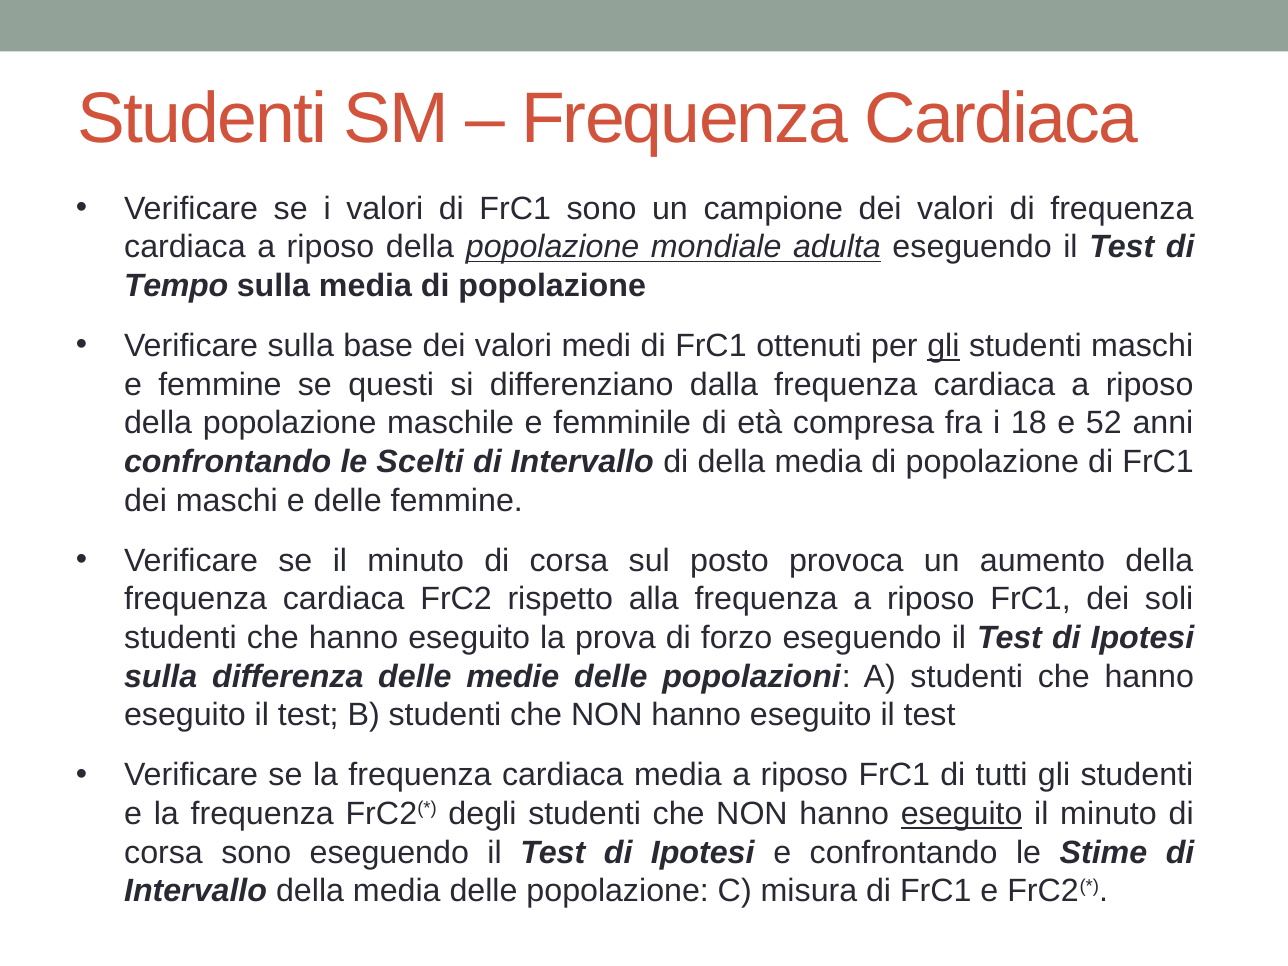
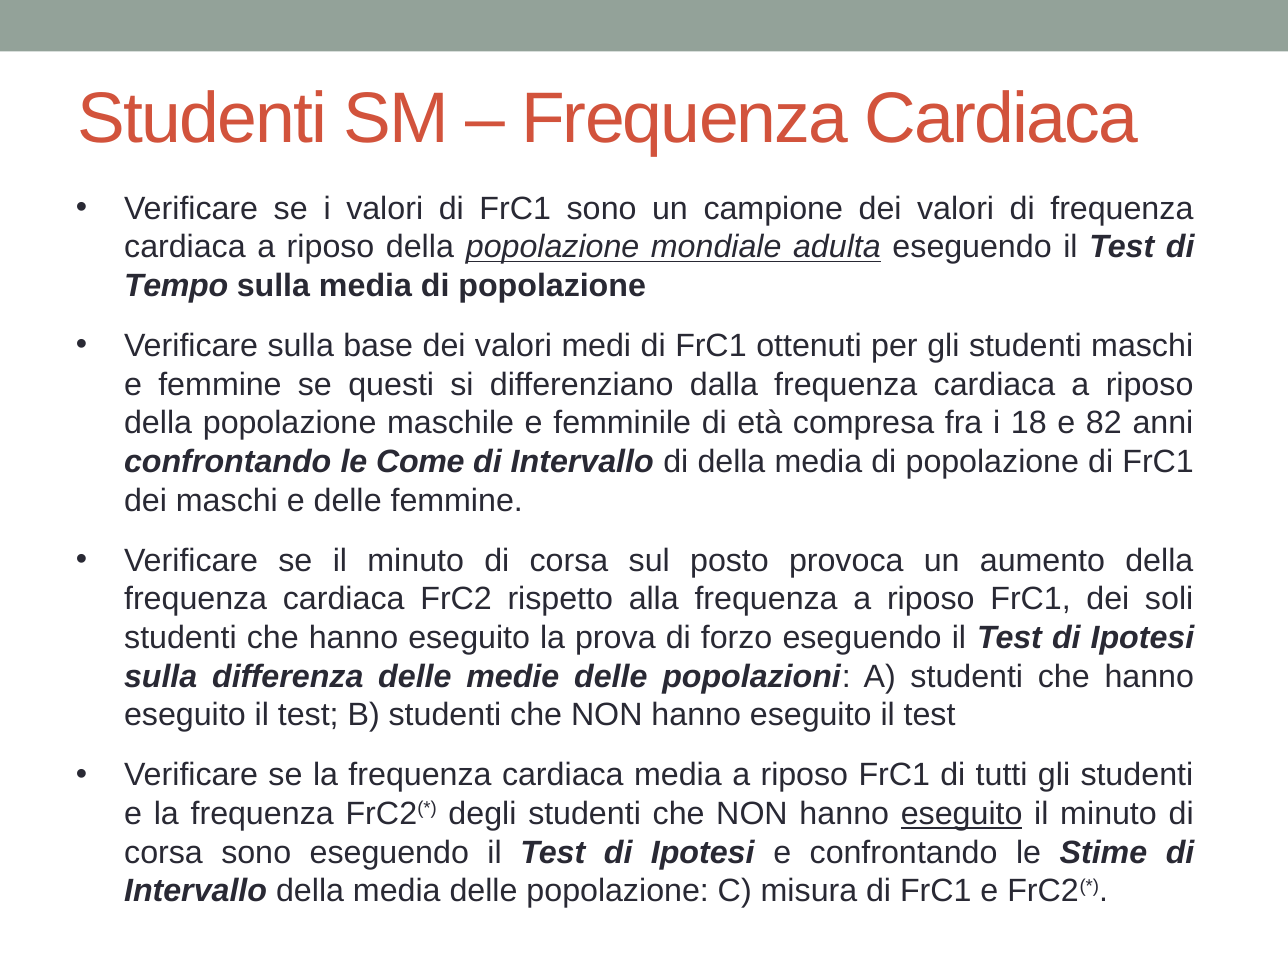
gli underline: present -> none (943, 346)
52: 52 -> 82 (1104, 423)
Scelti: Scelti -> Come (420, 462)
